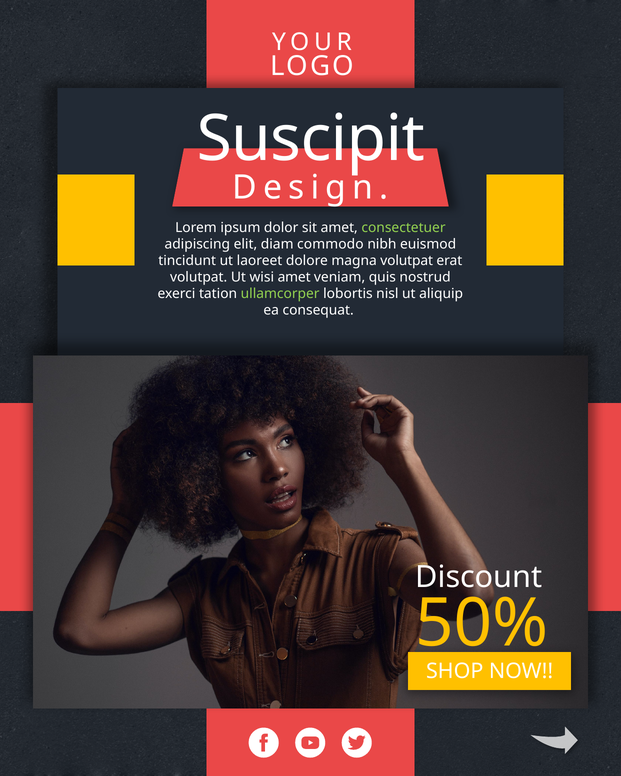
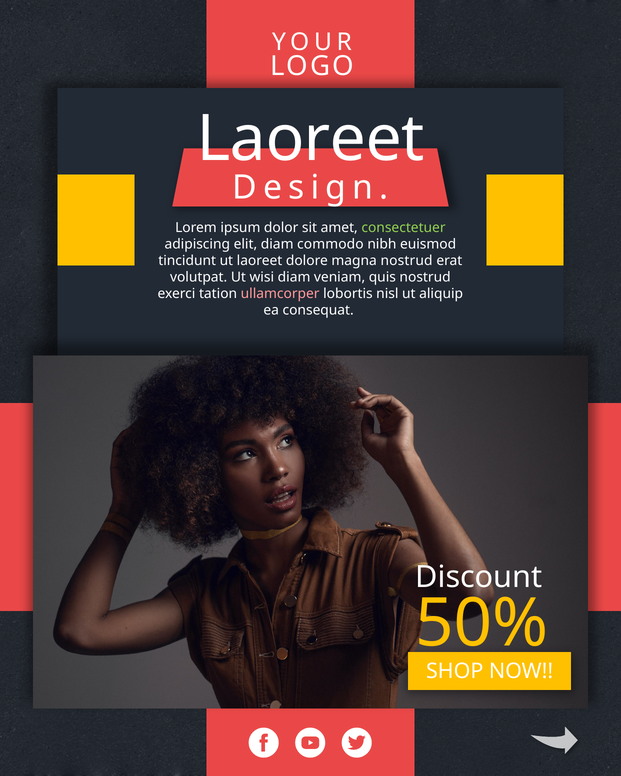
Suscipit: Suscipit -> Laoreet (311, 139)
magna volutpat: volutpat -> nostrud (407, 261)
wisi amet: amet -> diam (294, 277)
ullamcorper colour: light green -> pink (280, 294)
